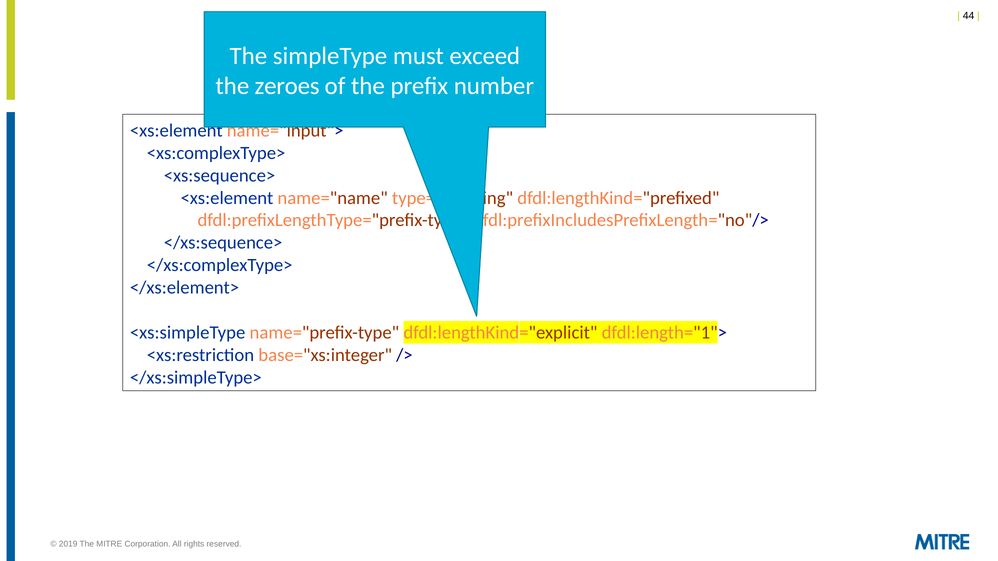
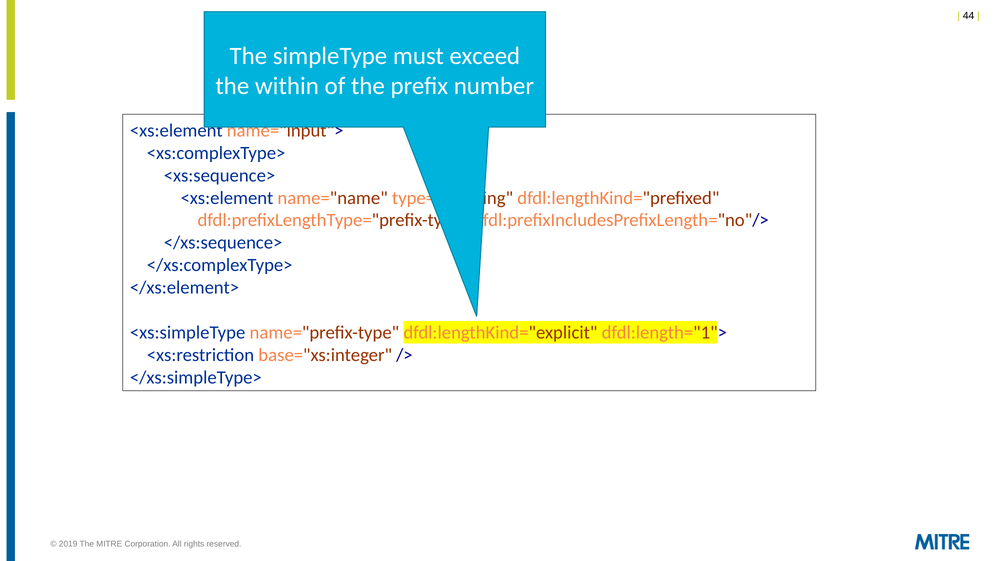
zeroes: zeroes -> within (287, 86)
